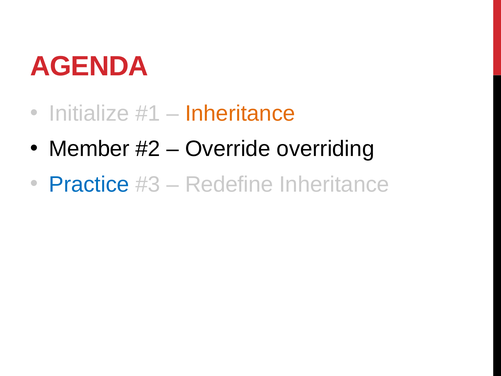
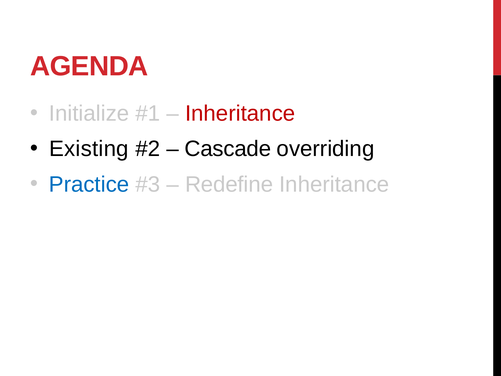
Inheritance colour: orange -> red (240, 113)
Member: Member -> Existing (89, 149)
Override: Override -> Cascade (228, 149)
